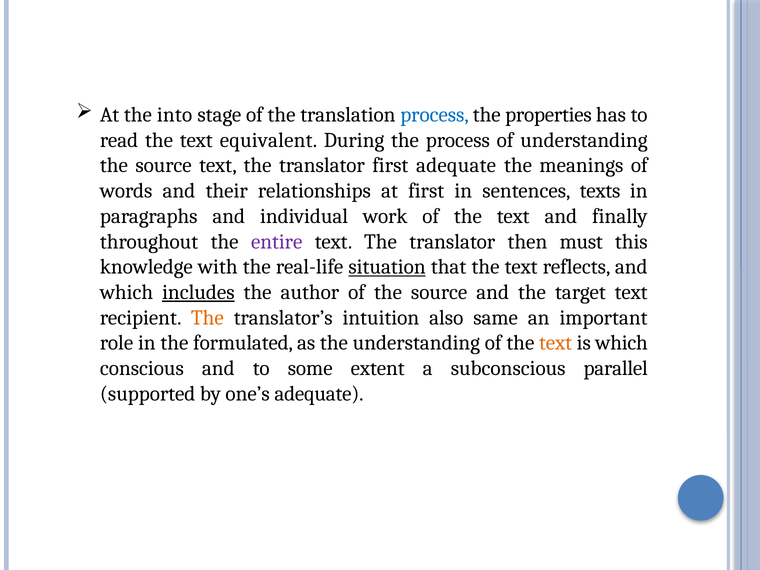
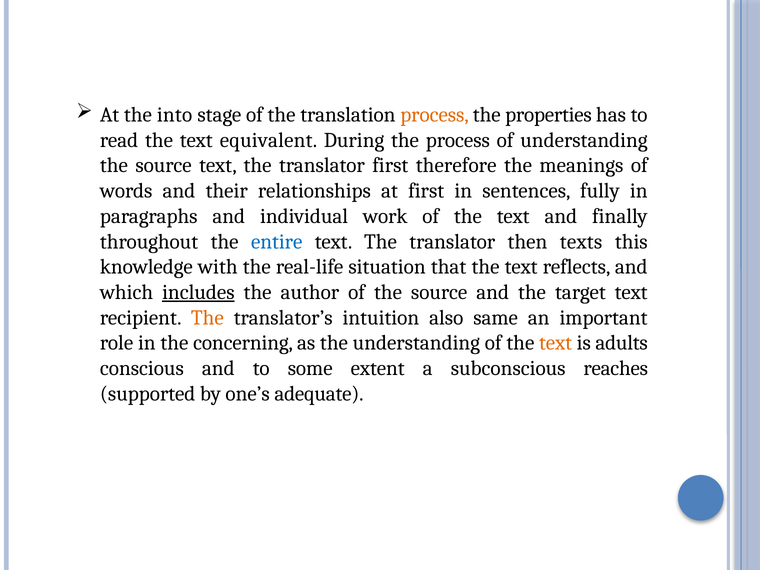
process colour: blue -> orange (434, 115)
first adequate: adequate -> therefore (456, 166)
texts: texts -> fully (600, 191)
entire colour: purple -> blue (277, 242)
must: must -> texts (581, 242)
situation underline: present -> none (387, 267)
formulated: formulated -> concerning (243, 343)
is which: which -> adults (622, 343)
parallel: parallel -> reaches (616, 368)
